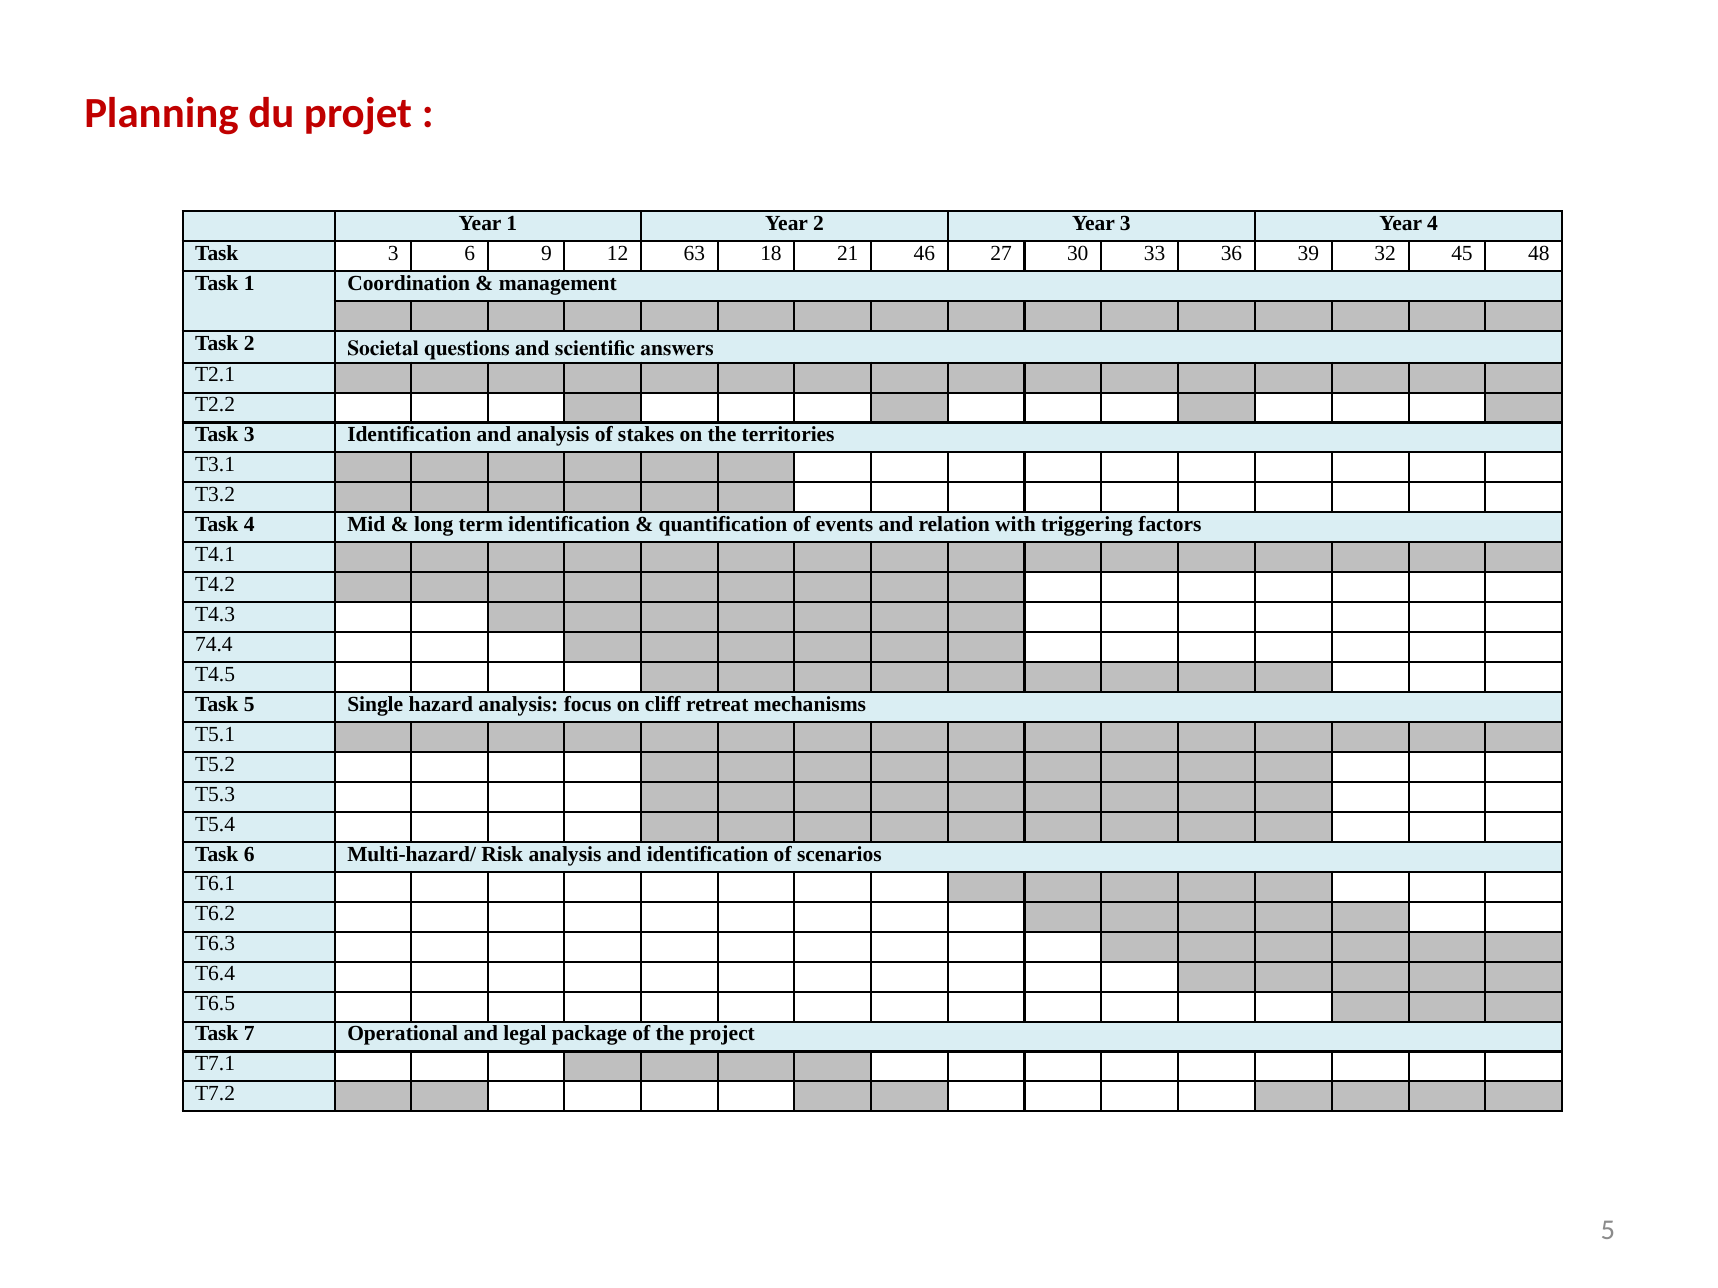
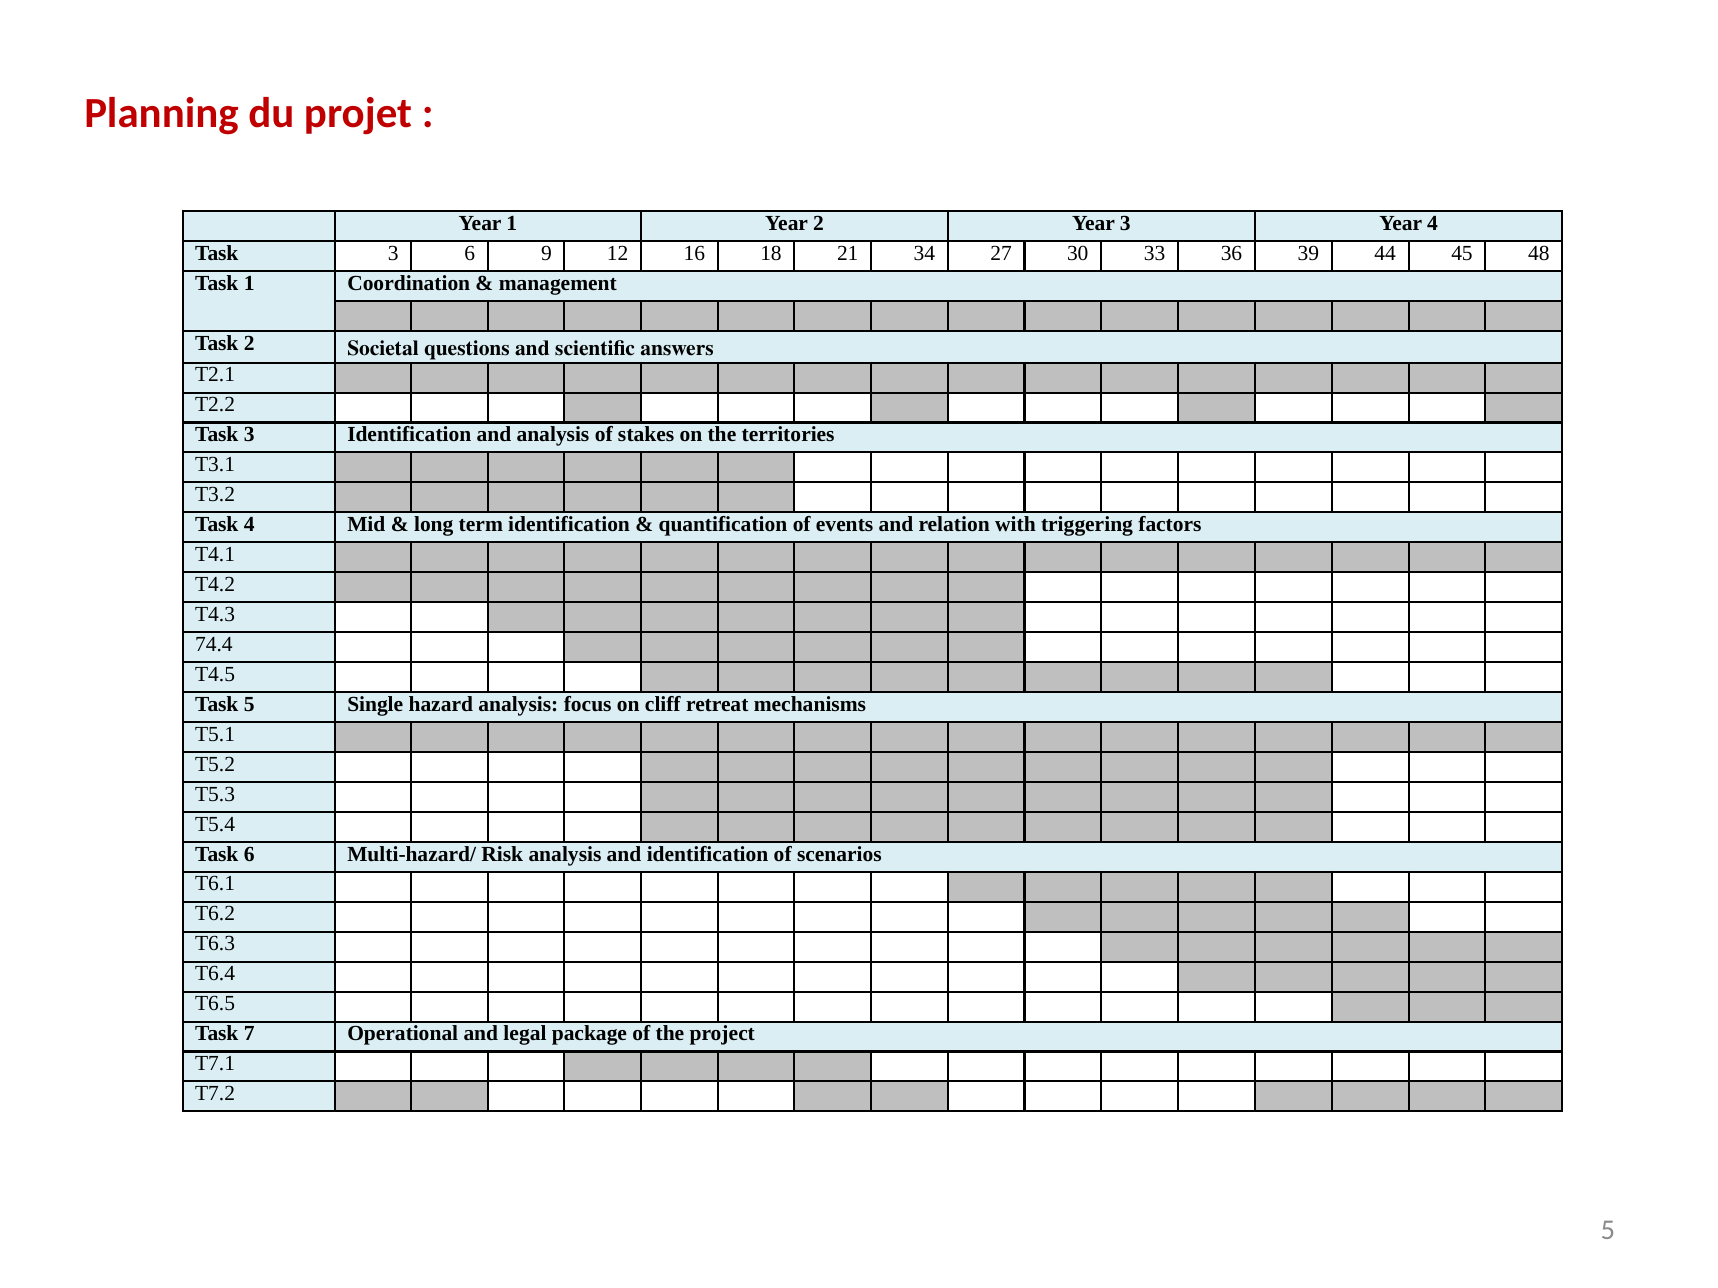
63: 63 -> 16 (694, 253)
46: 46 -> 34 (924, 253)
32: 32 -> 44 (1385, 253)
